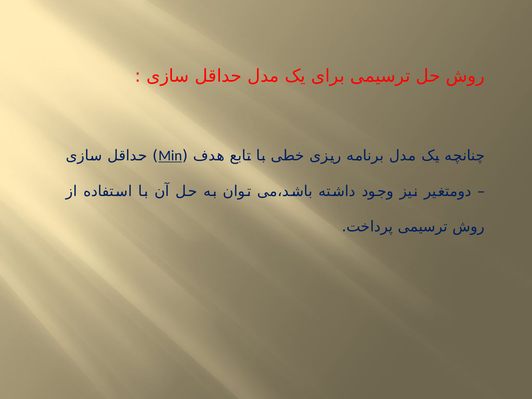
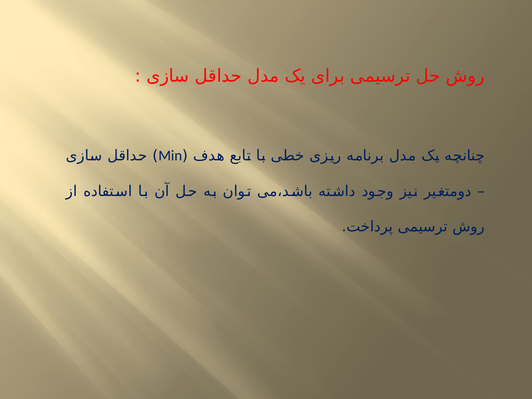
Min underline: present -> none (170, 156)
